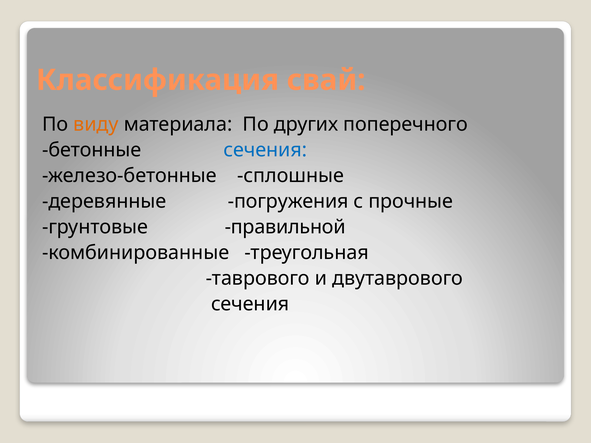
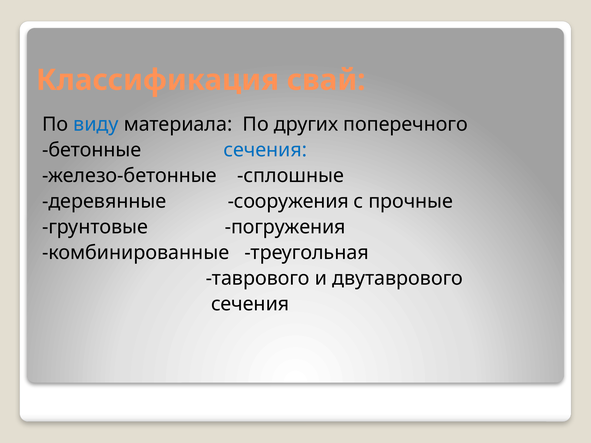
виду colour: orange -> blue (96, 124)
погружения: погружения -> сооружения (288, 201)
правильной: правильной -> погружения (285, 227)
